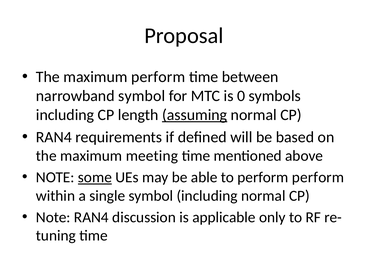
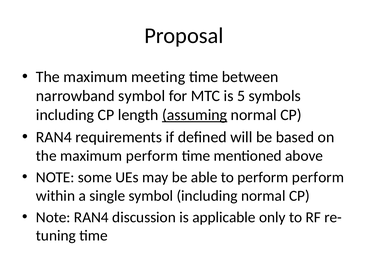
maximum perform: perform -> meeting (158, 77)
0: 0 -> 5 (241, 96)
maximum meeting: meeting -> perform (152, 156)
some underline: present -> none (95, 177)
